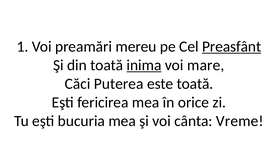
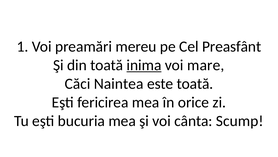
Preasfânt underline: present -> none (232, 46)
Puterea: Puterea -> Naintea (119, 83)
Vreme: Vreme -> Scump (240, 120)
